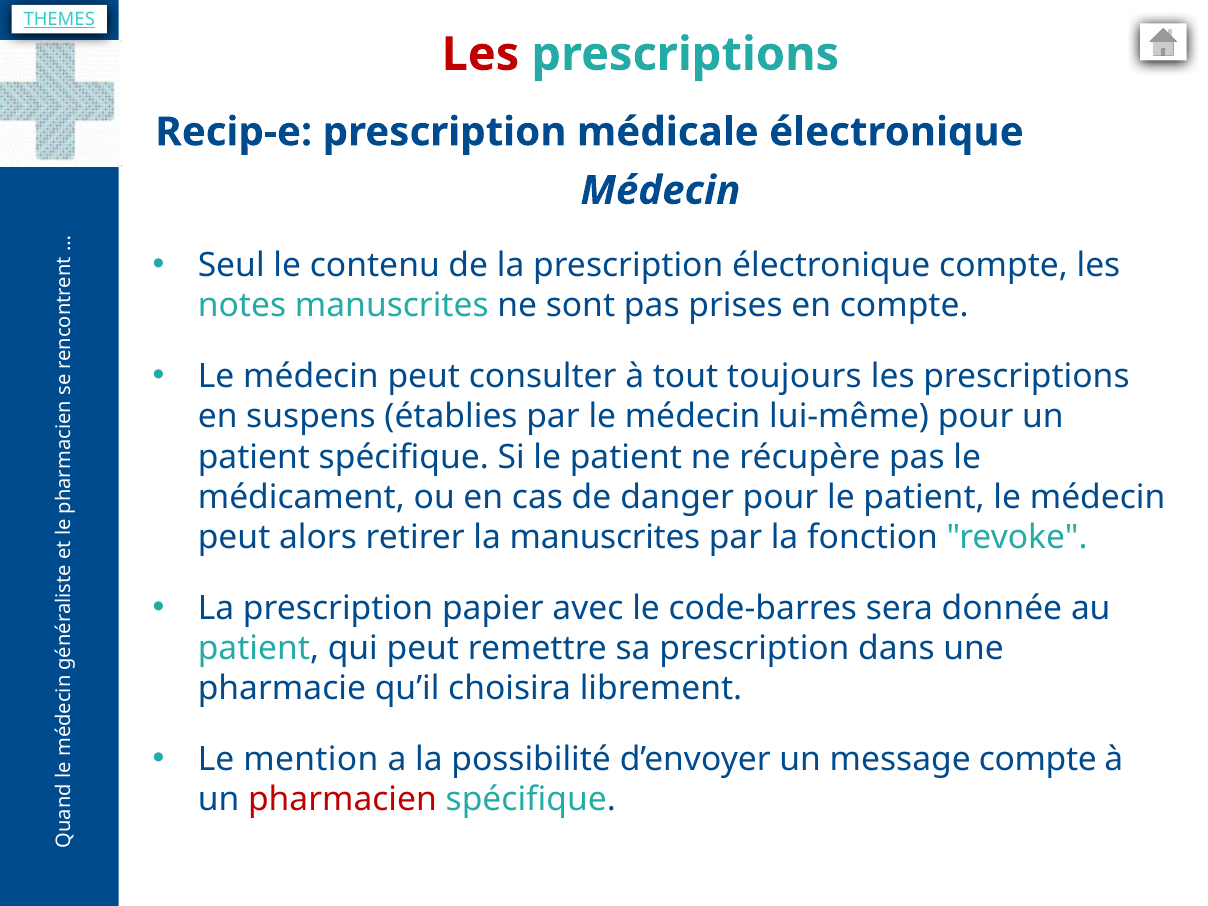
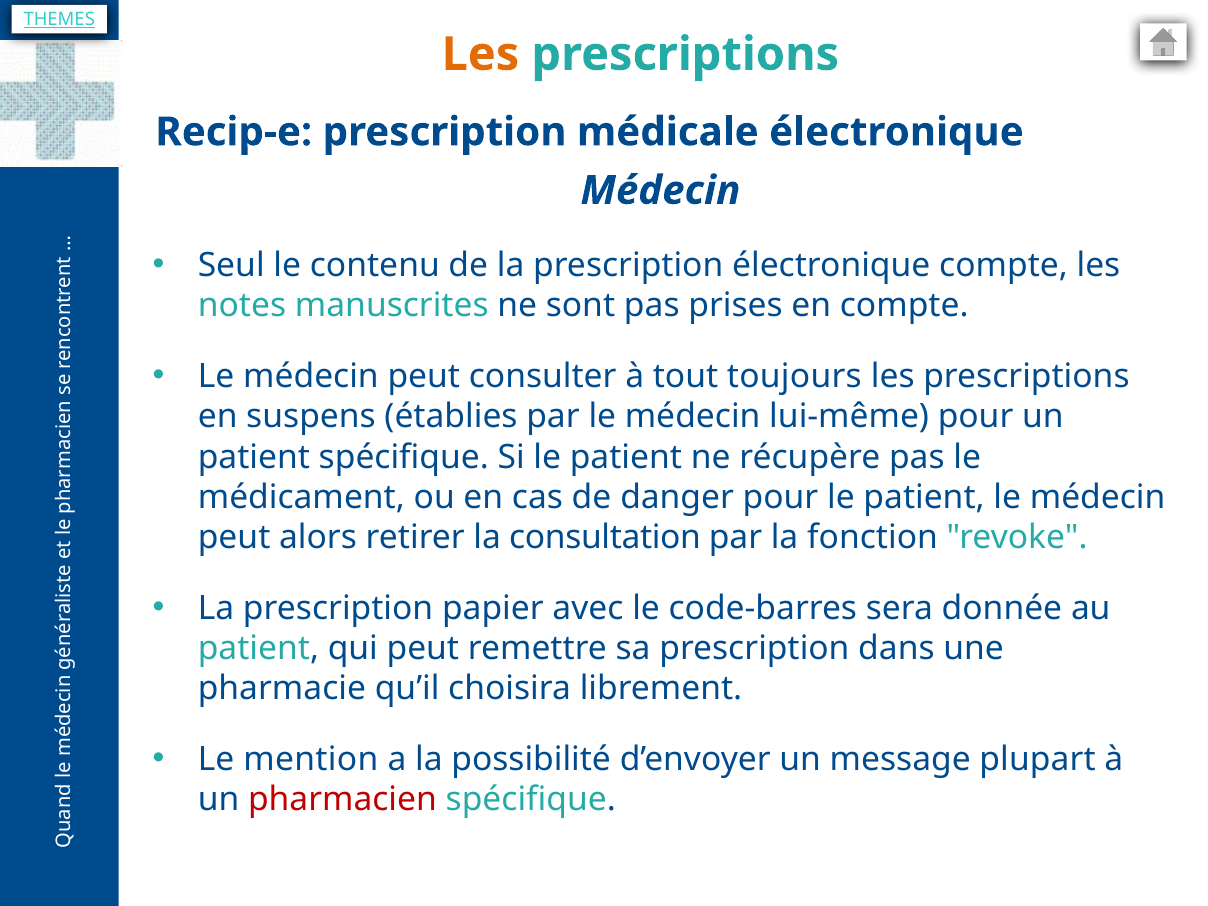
Les colour: red -> orange (480, 54)
la manuscrites: manuscrites -> consultation (605, 538)
message compte: compte -> plupart (1038, 759)
